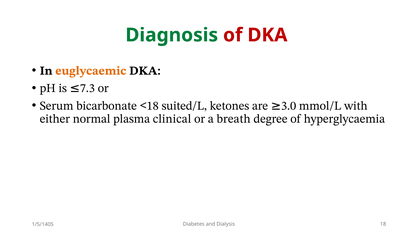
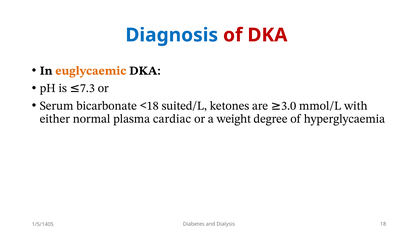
Diagnosis colour: green -> blue (172, 35)
clinical: clinical -> cardiac (172, 119)
breath: breath -> weight (234, 119)
